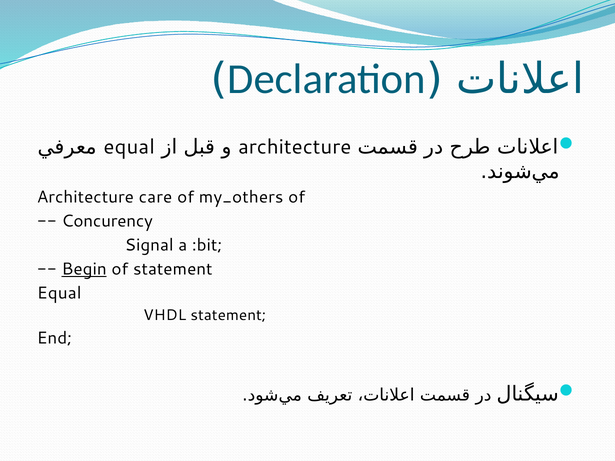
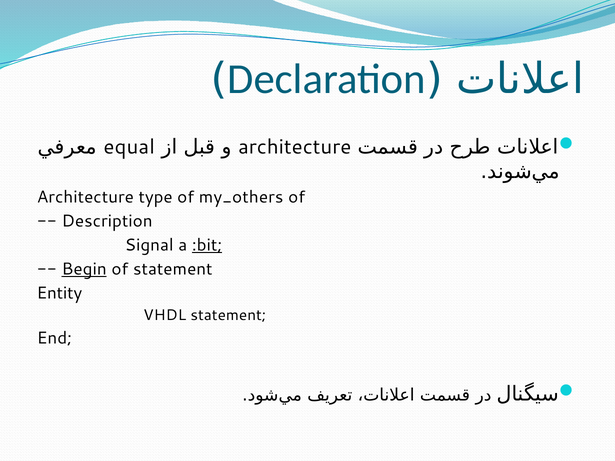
care: care -> type (156, 197)
Concurency: Concurency -> Description (107, 221)
:bit underline: none -> present (207, 245)
Equal: Equal -> Entity (59, 293)
